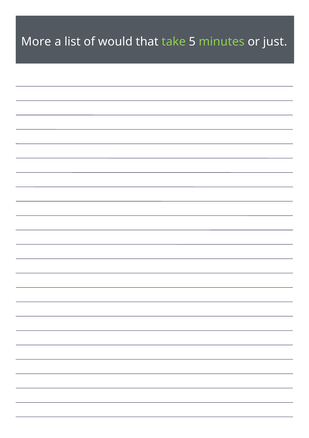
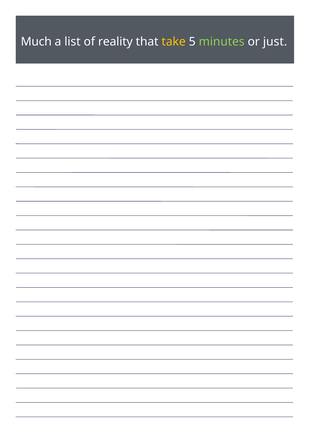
More: More -> Much (36, 42)
would: would -> reality (115, 42)
take colour: light green -> yellow (174, 42)
